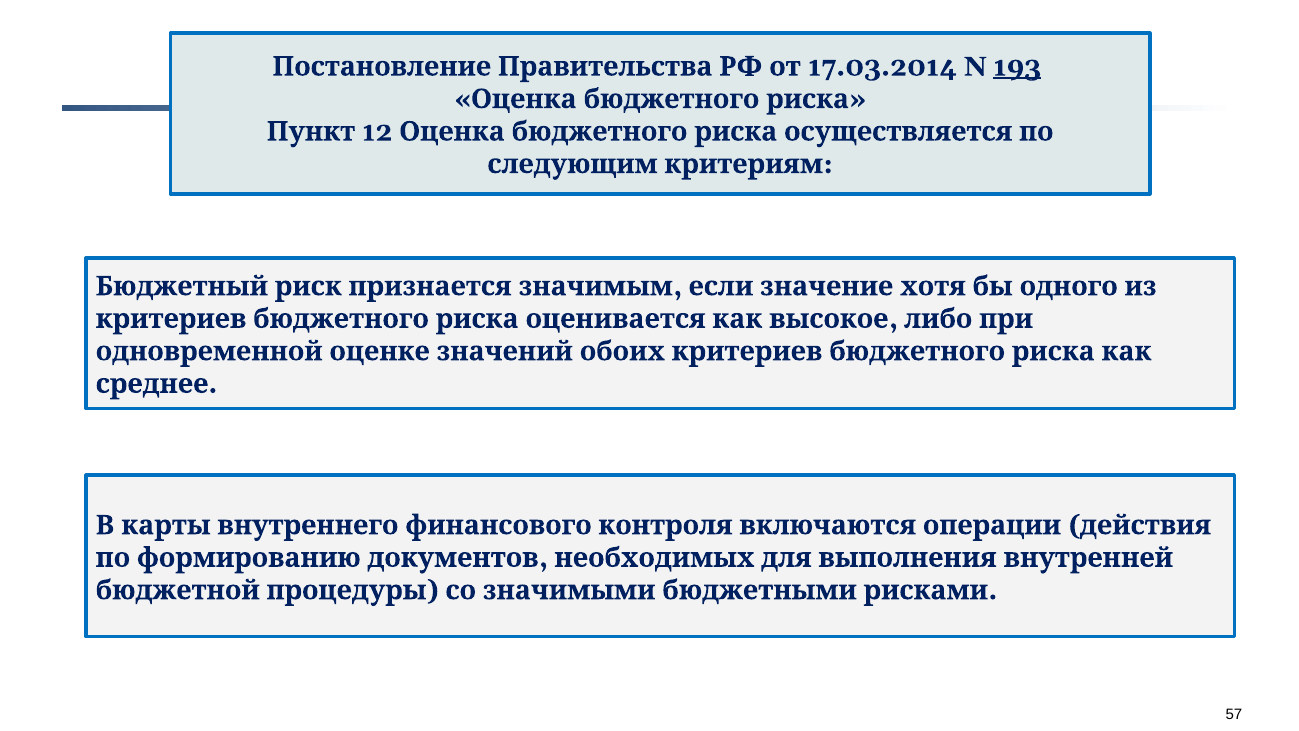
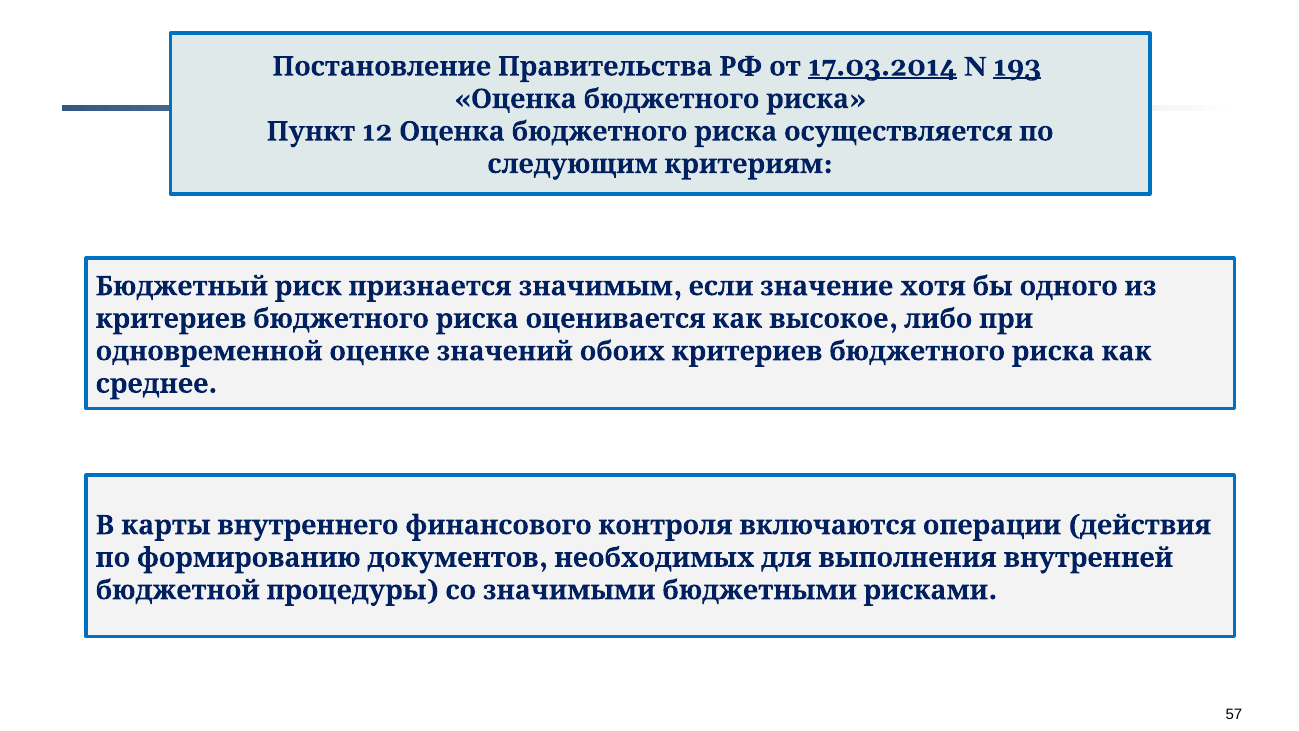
17.03.2014 underline: none -> present (882, 67)
